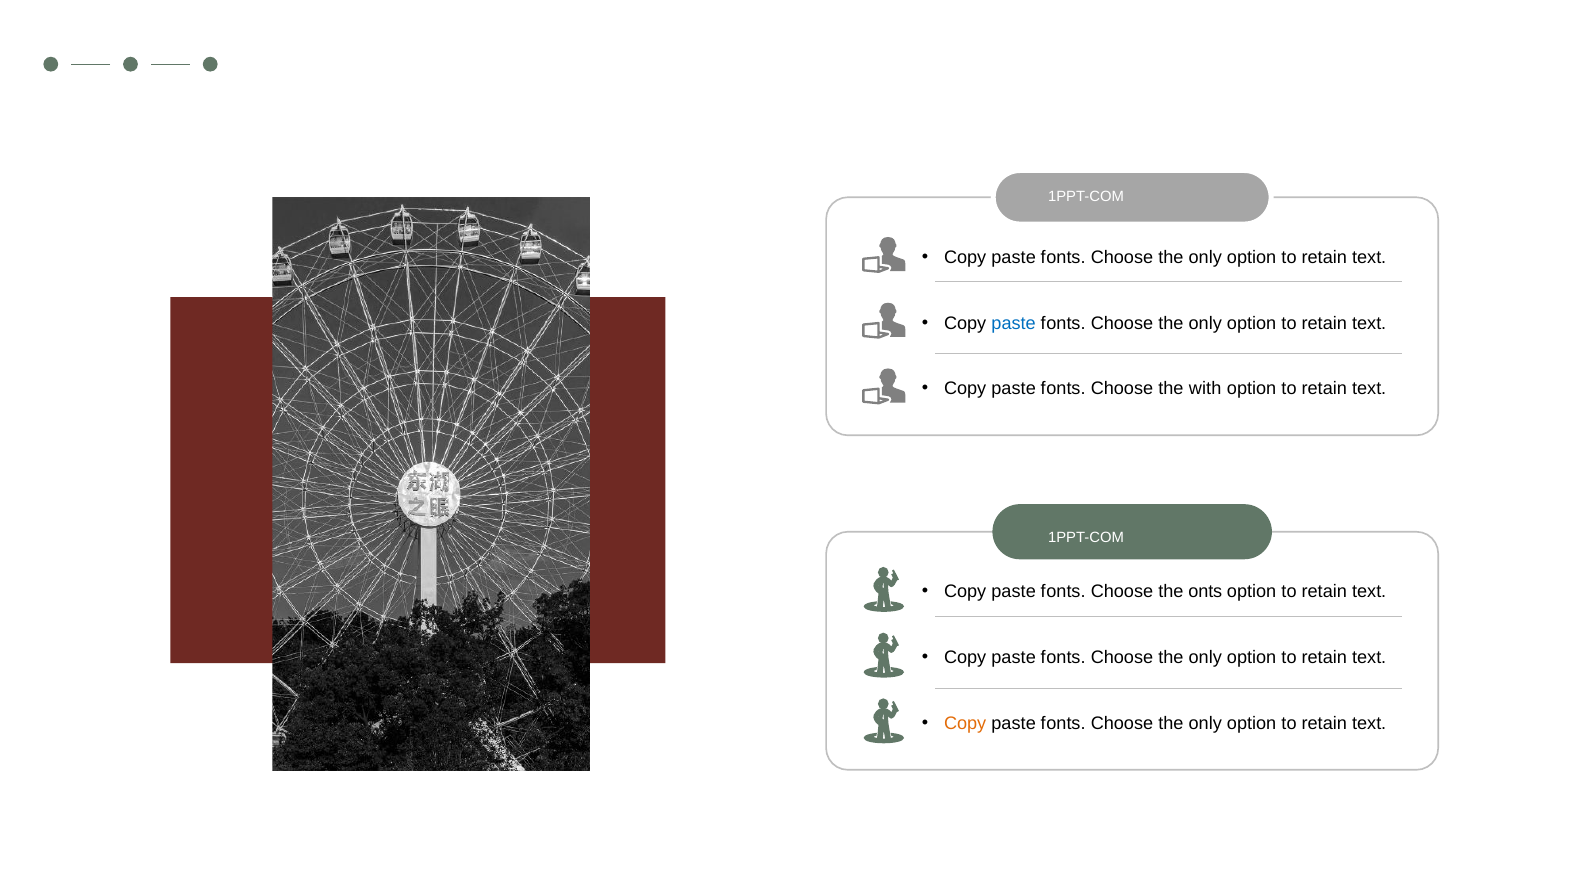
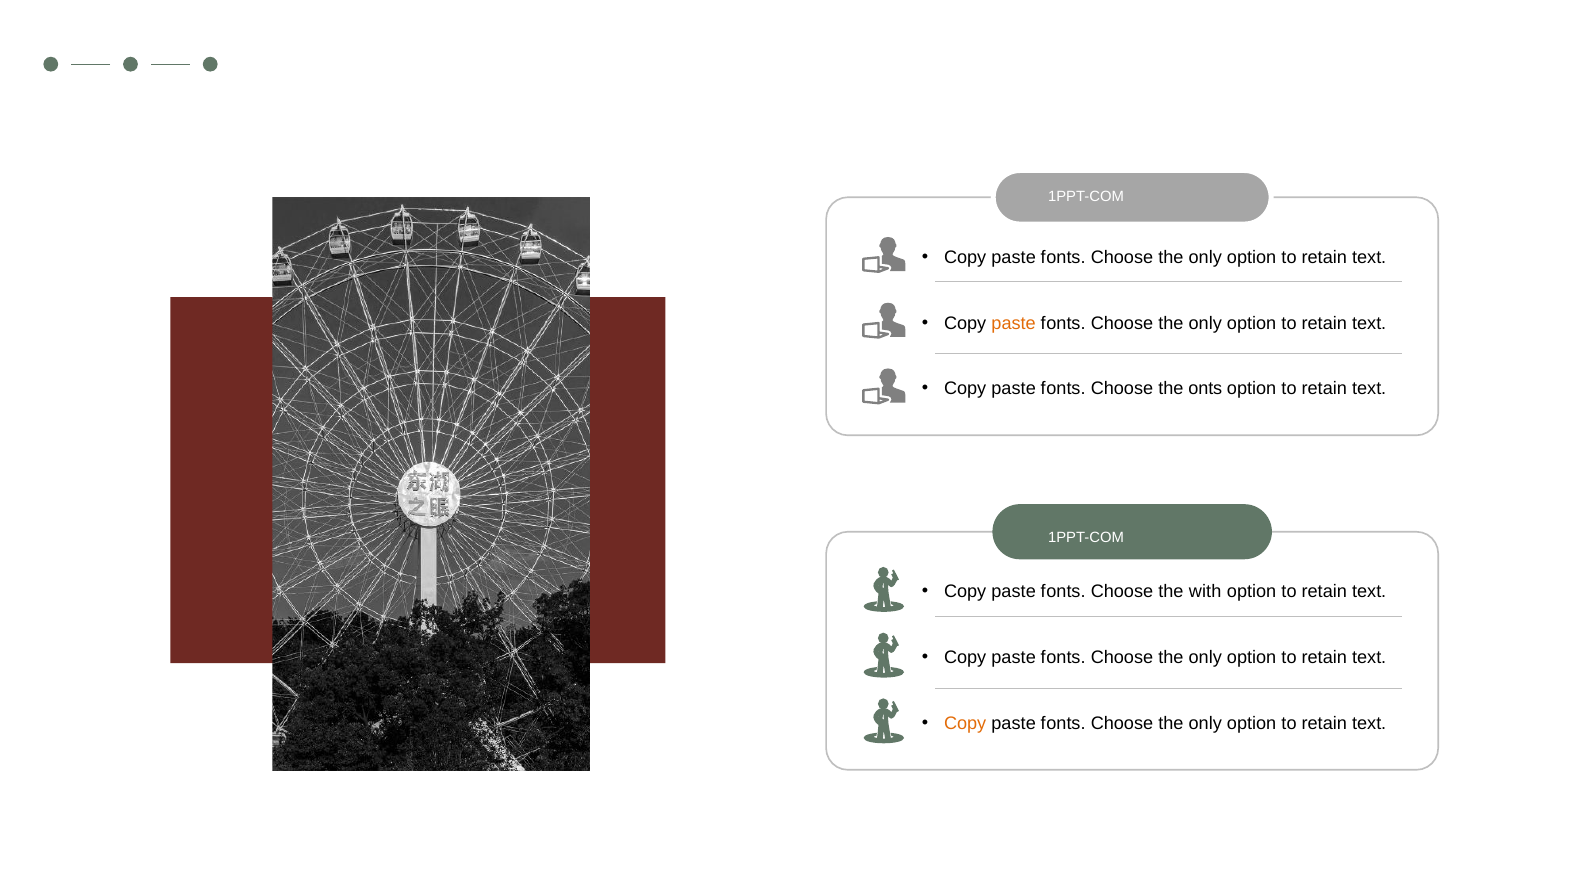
paste colour: blue -> orange (1014, 323)
the with: with -> onts (1205, 389)
the onts: onts -> with (1205, 592)
